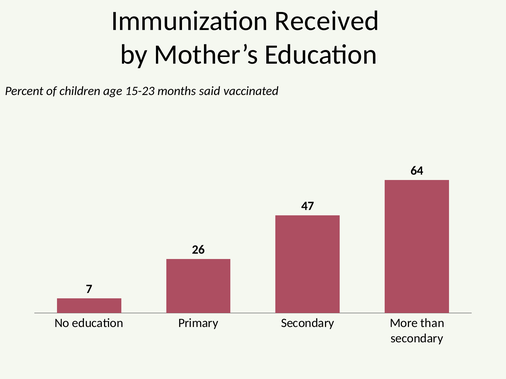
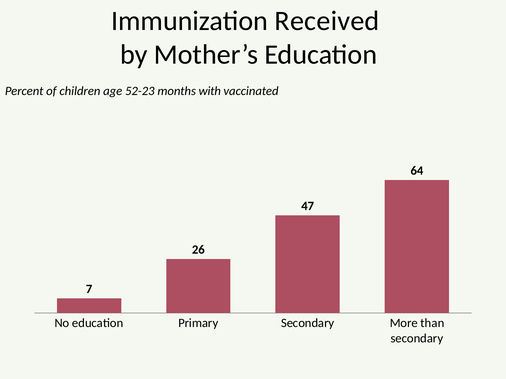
15-23: 15-23 -> 52-23 (140, 91)
said: said -> with (210, 91)
